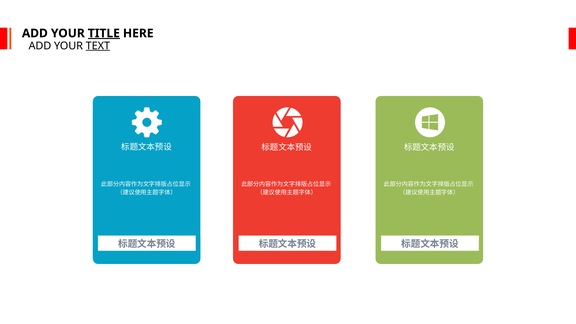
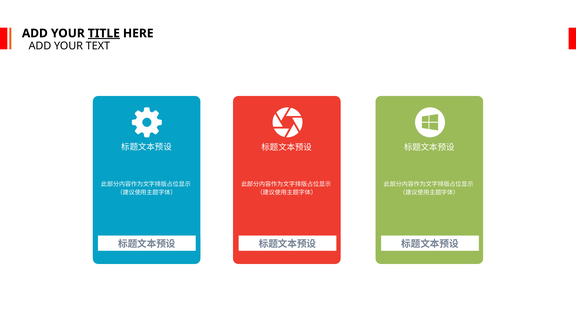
TEXT underline: present -> none (98, 46)
